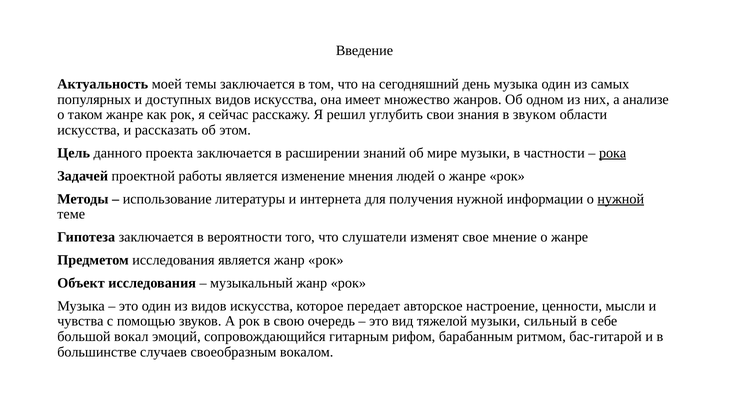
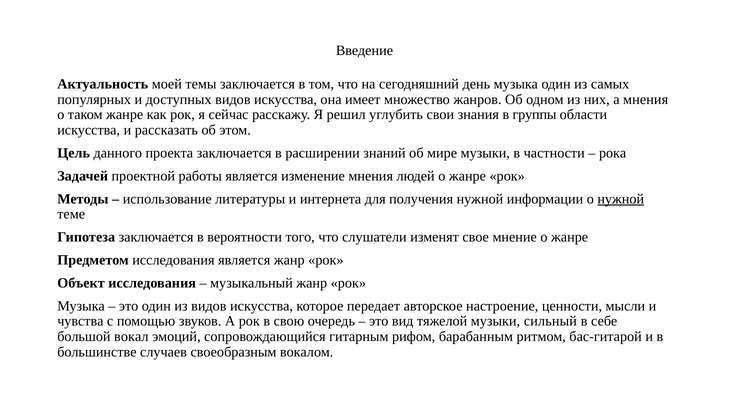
а анализе: анализе -> мнения (646, 100)
звуком: звуком -> группы (534, 115)
рока underline: present -> none (613, 153)
